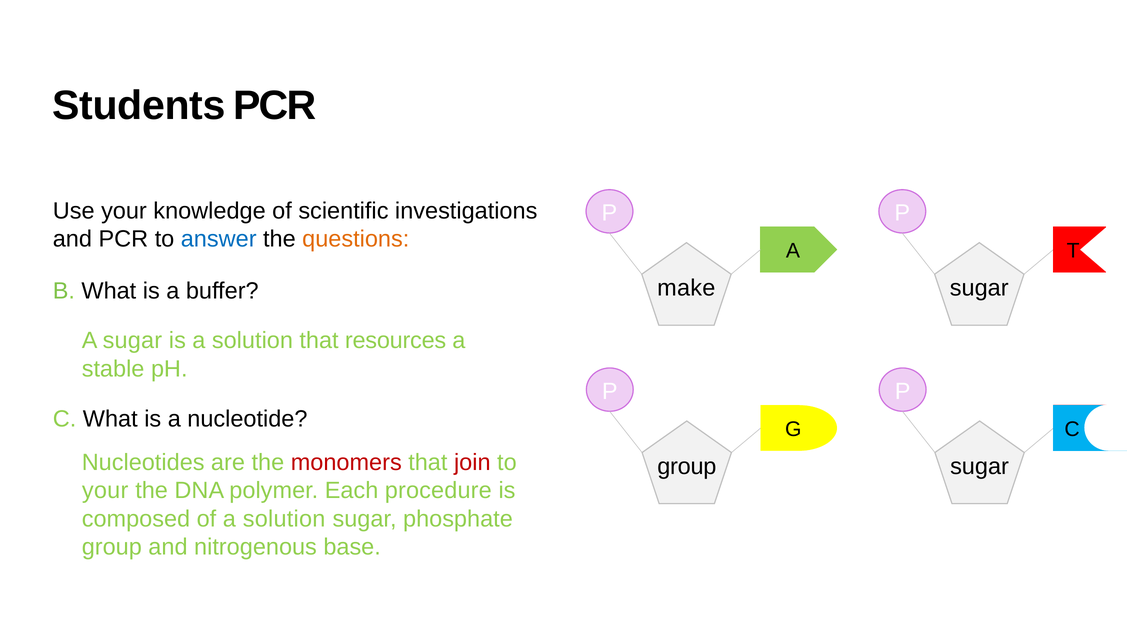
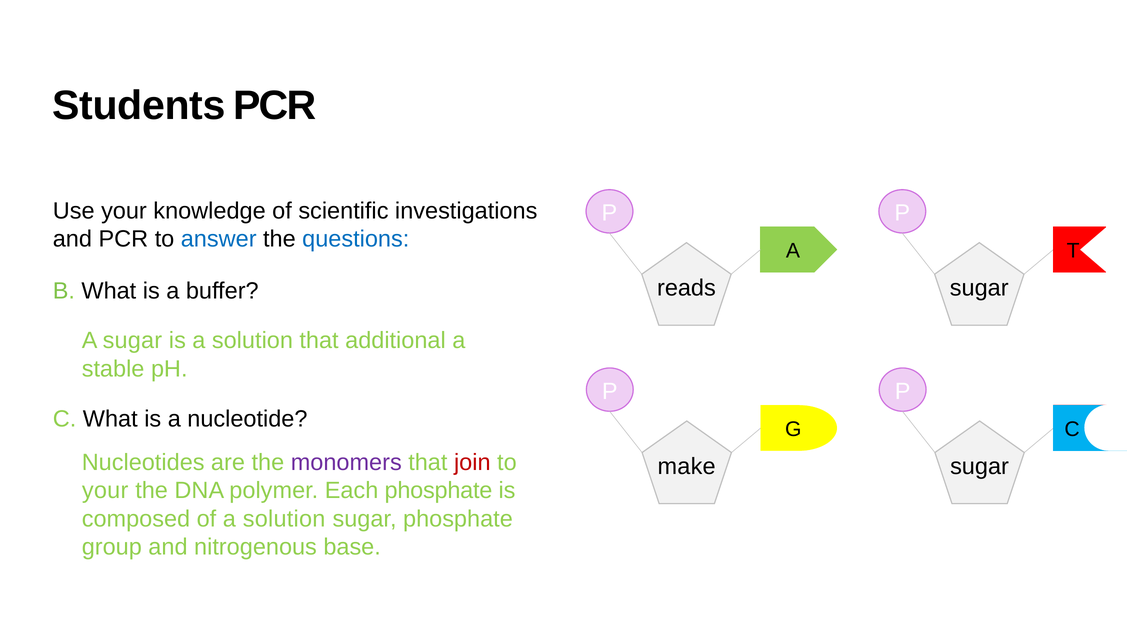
questions colour: orange -> blue (356, 239)
make: make -> reads (686, 288)
resources: resources -> additional (395, 341)
monomers colour: red -> purple (346, 462)
group: group -> make (687, 466)
Each procedure: procedure -> phosphate (438, 491)
